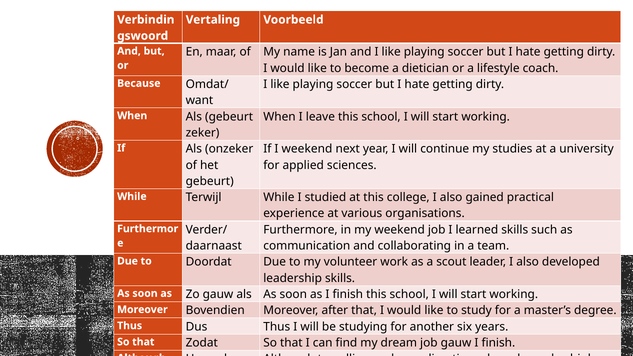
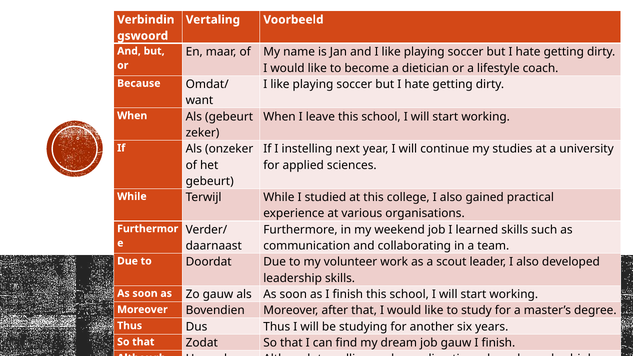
I weekend: weekend -> instelling (307, 149)
